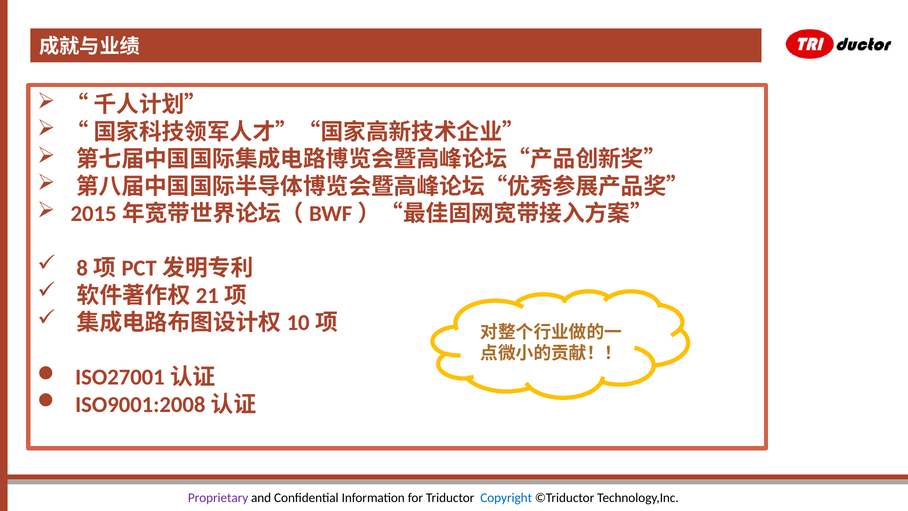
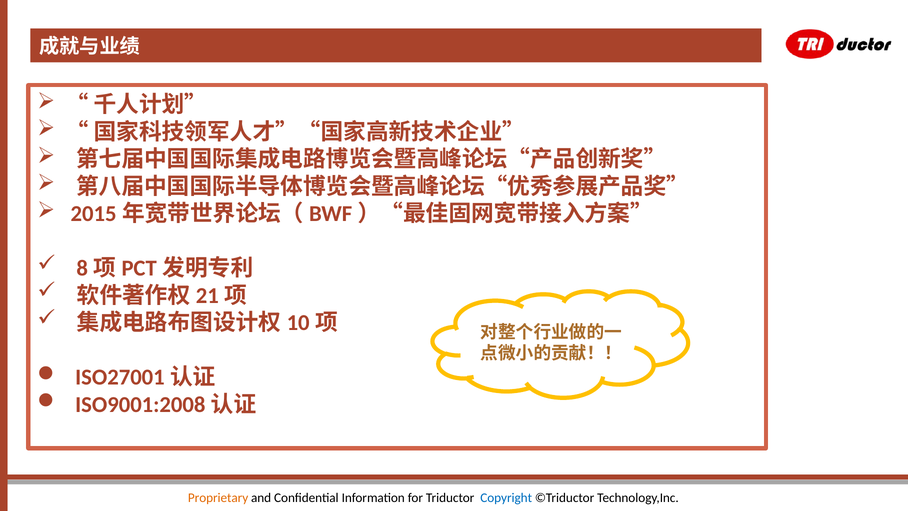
Proprietary colour: purple -> orange (218, 497)
